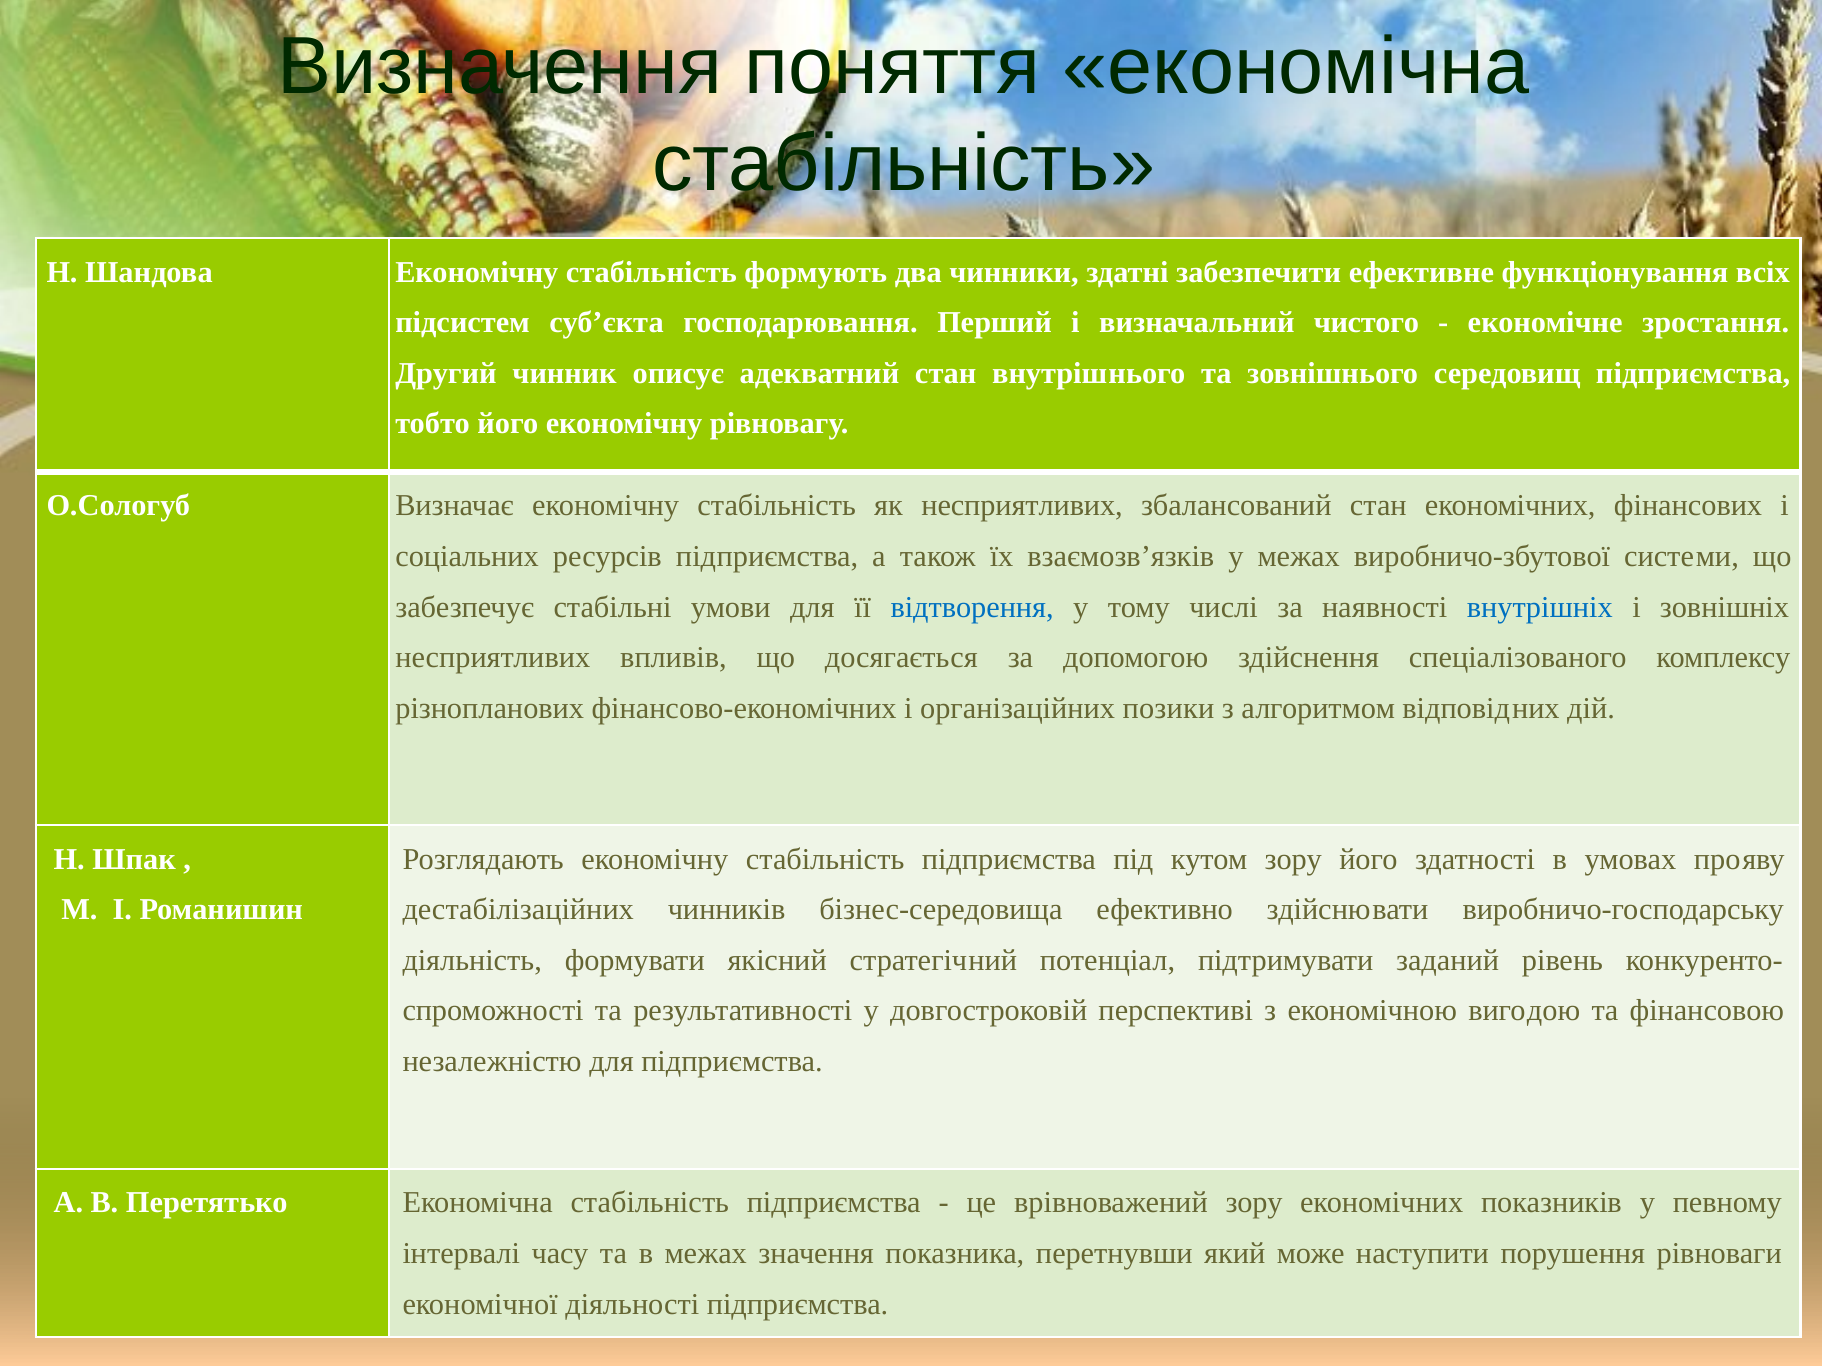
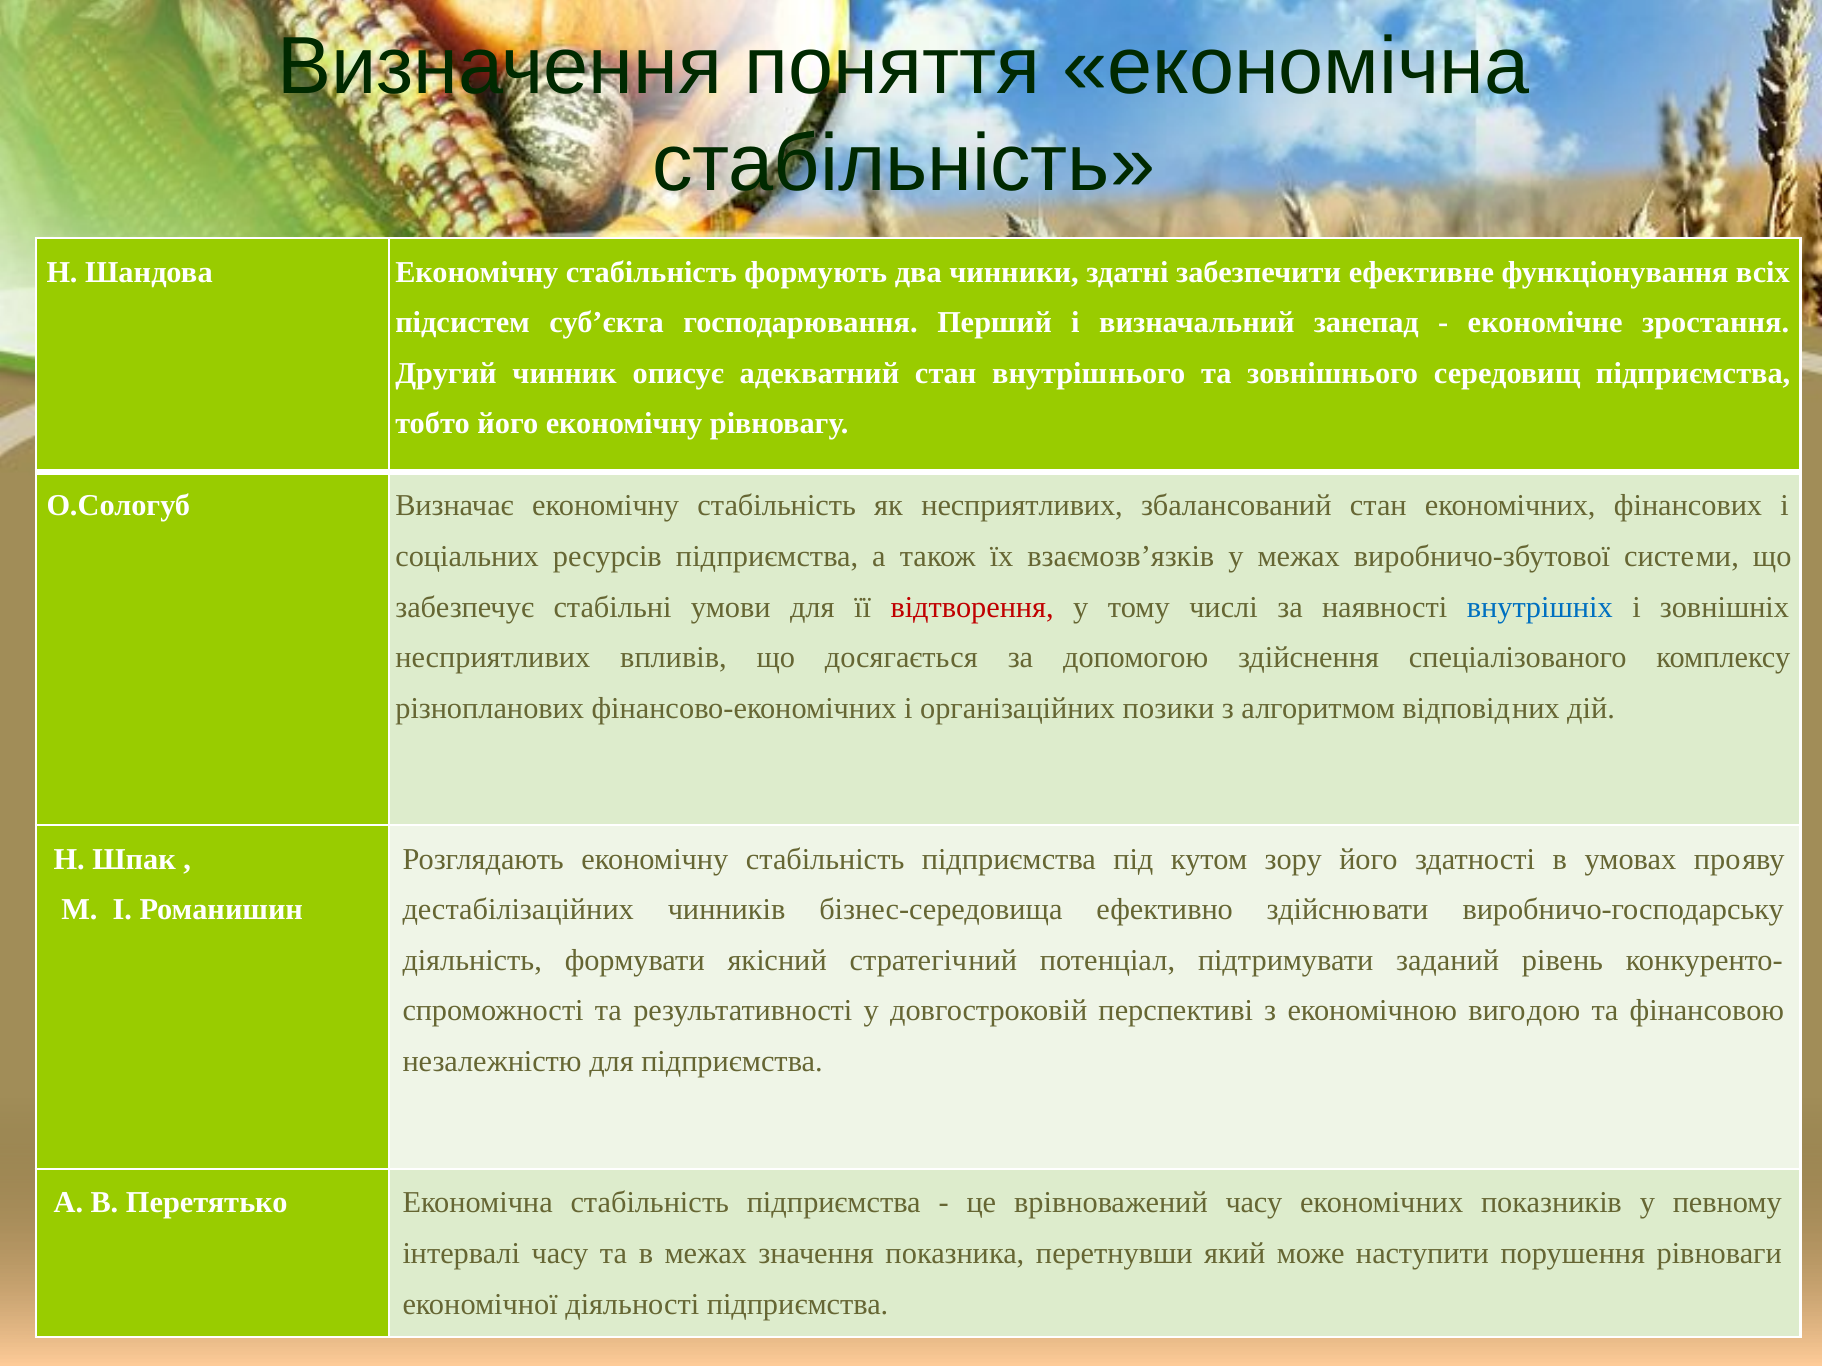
чистого: чистого -> занепад (1366, 323)
відтворення colour: blue -> red (972, 607)
врівноважений зору: зору -> часу (1254, 1203)
